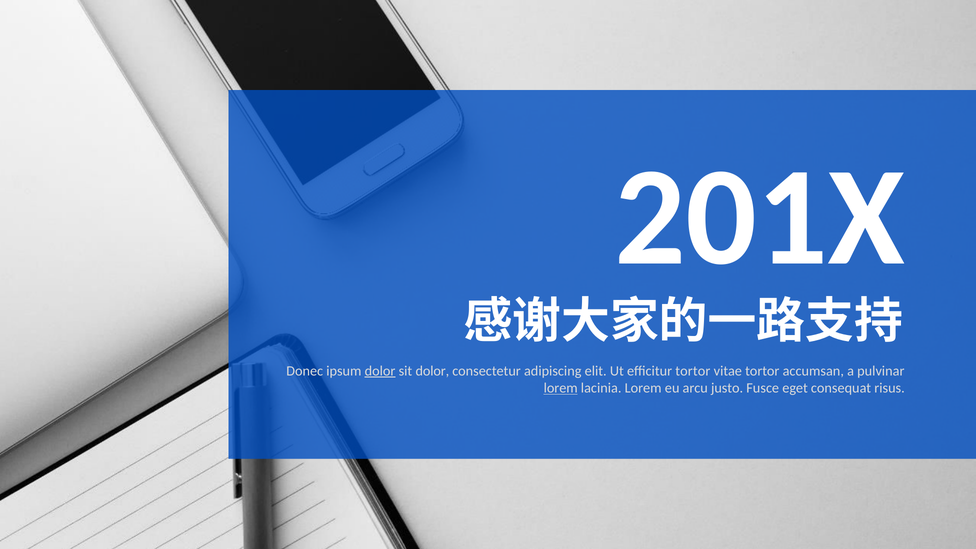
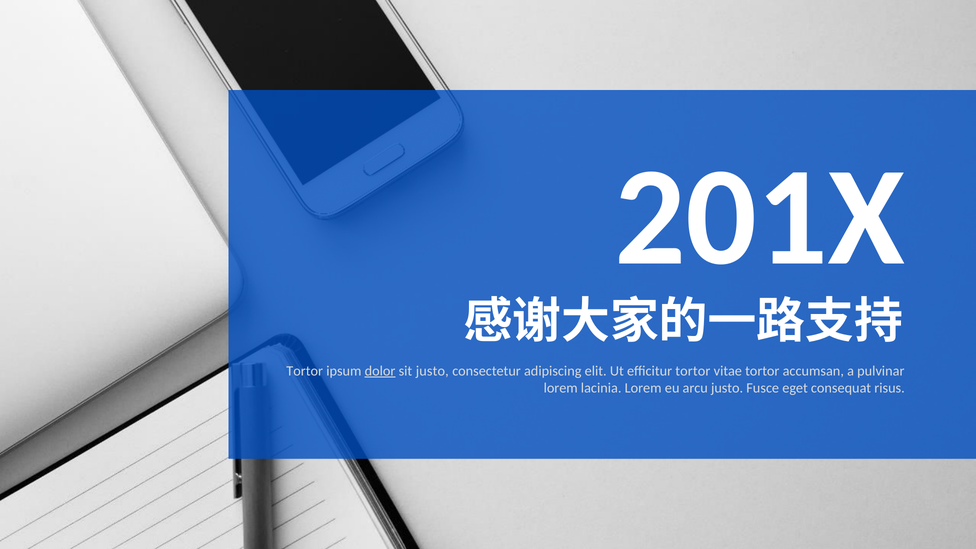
Donec: Donec -> Tortor (305, 371)
sit dolor: dolor -> justo (432, 371)
lorem underline: present -> none (561, 388)
